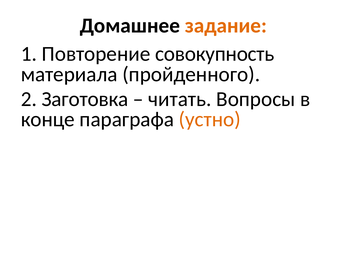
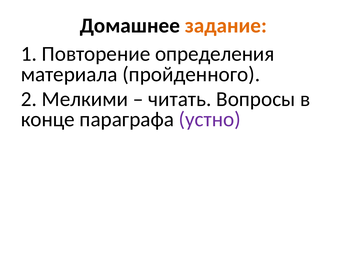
совокупность: совокупность -> определения (215, 54)
Заготовка: Заготовка -> Мелкими (85, 99)
устно colour: orange -> purple (210, 119)
